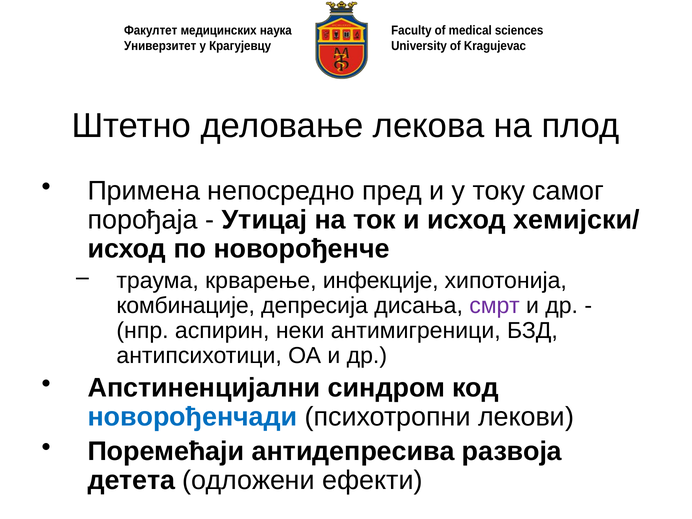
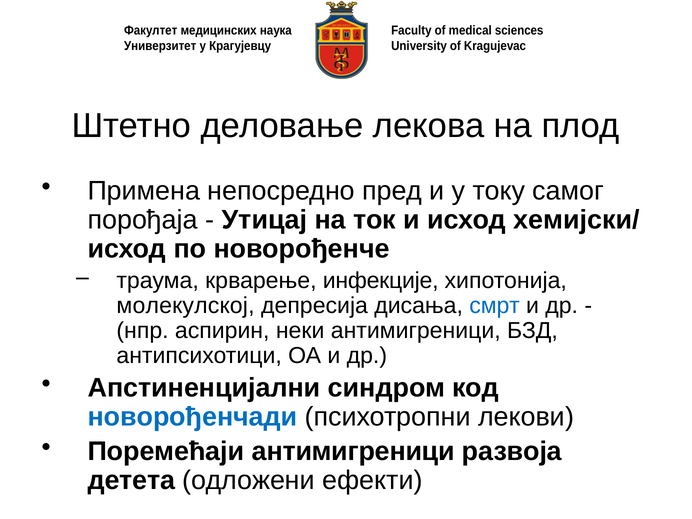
комбинације: комбинације -> молекулској (186, 306)
смрт colour: purple -> blue (495, 306)
Поремећаји антидепресива: антидепресива -> антимигреници (353, 451)
